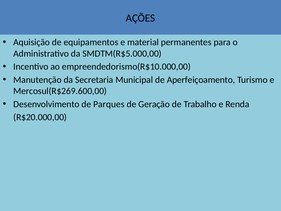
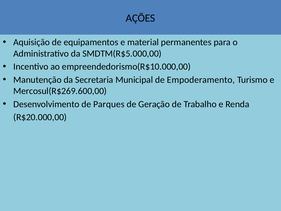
Aperfeiçoamento: Aperfeiçoamento -> Empoderamento (201, 80)
